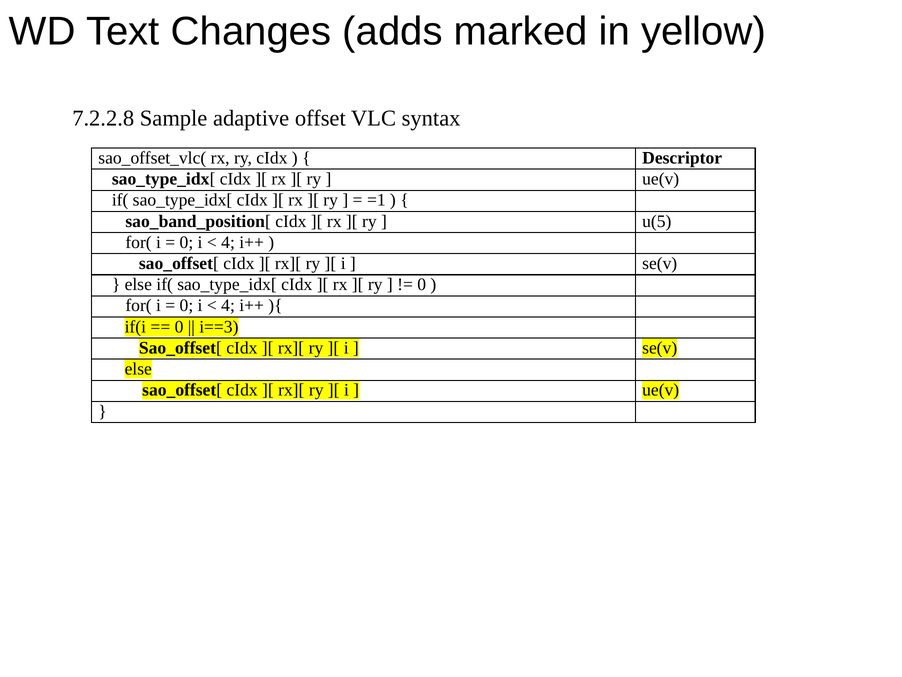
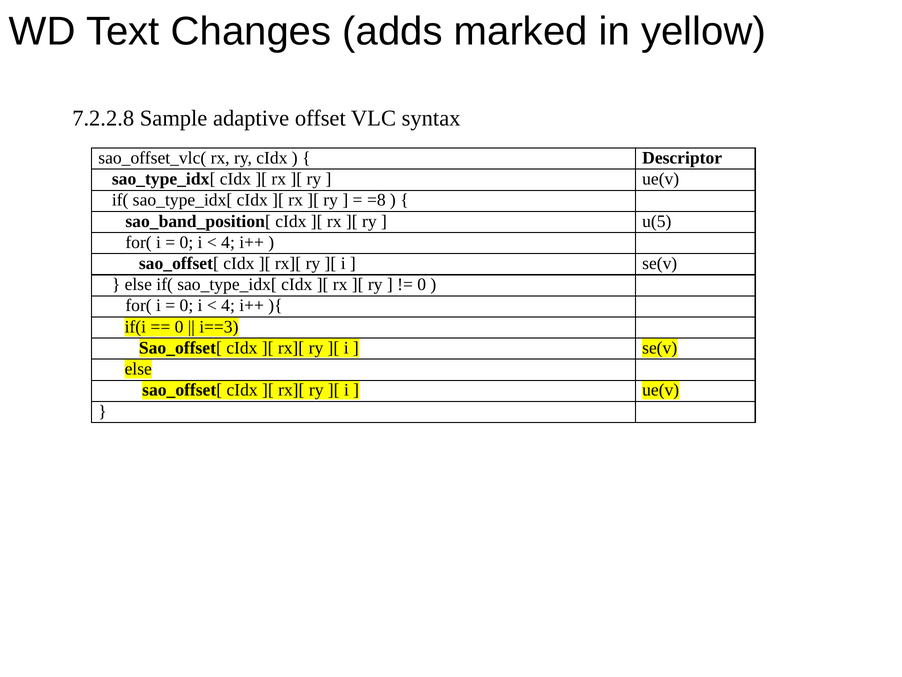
=1: =1 -> =8 (376, 200)
